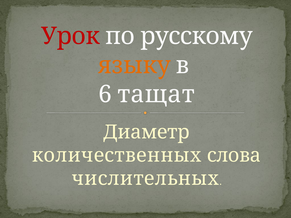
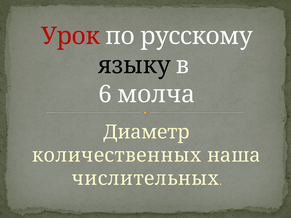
языку colour: orange -> black (134, 65)
тащат: тащат -> молча (156, 94)
слова: слова -> наша (234, 155)
